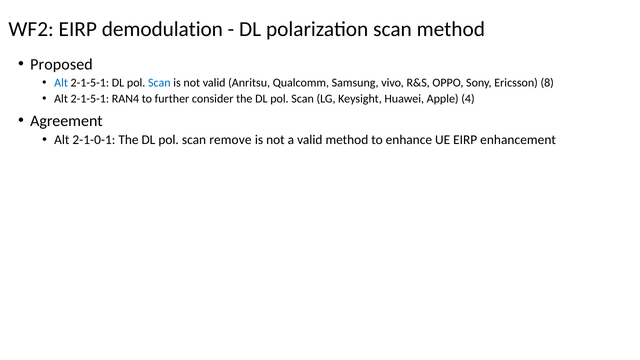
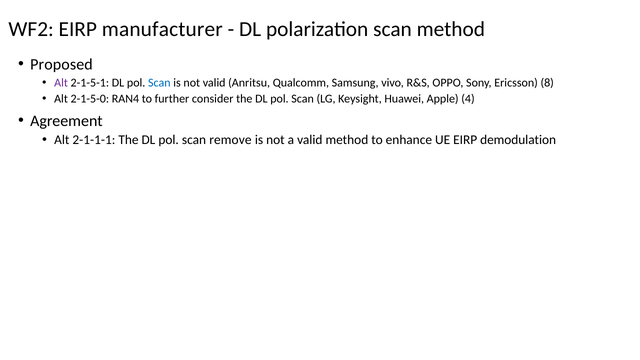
demodulation: demodulation -> manufacturer (162, 29)
Alt colour: blue -> purple (61, 83)
2-1-5-1: 2-1-5-1 -> 2-1-5-0 (90, 99)
2-1-0-1: 2-1-0-1 -> 2-1-1-1 (94, 140)
enhancement: enhancement -> demodulation (518, 140)
